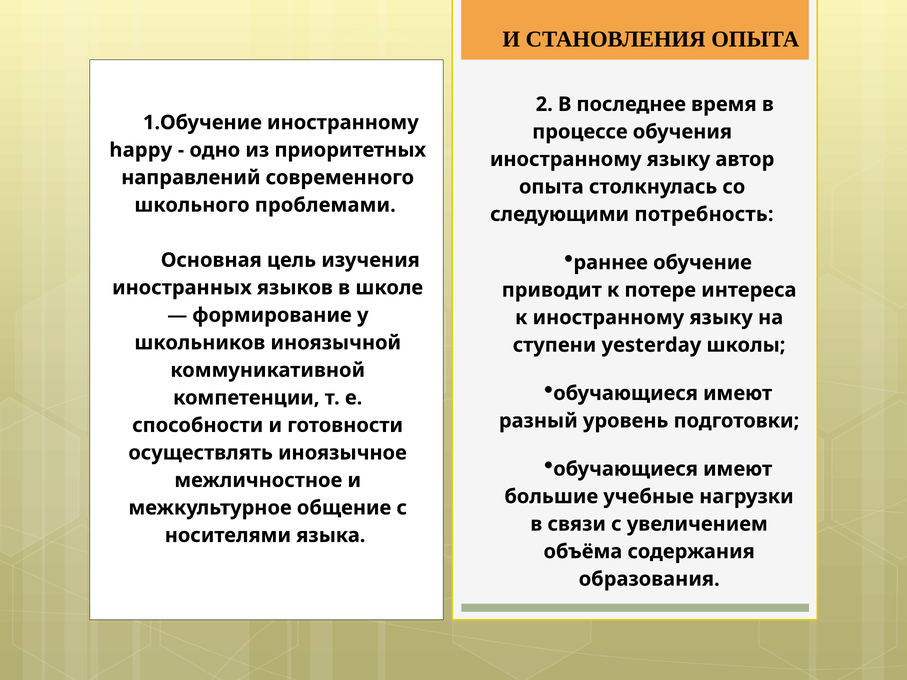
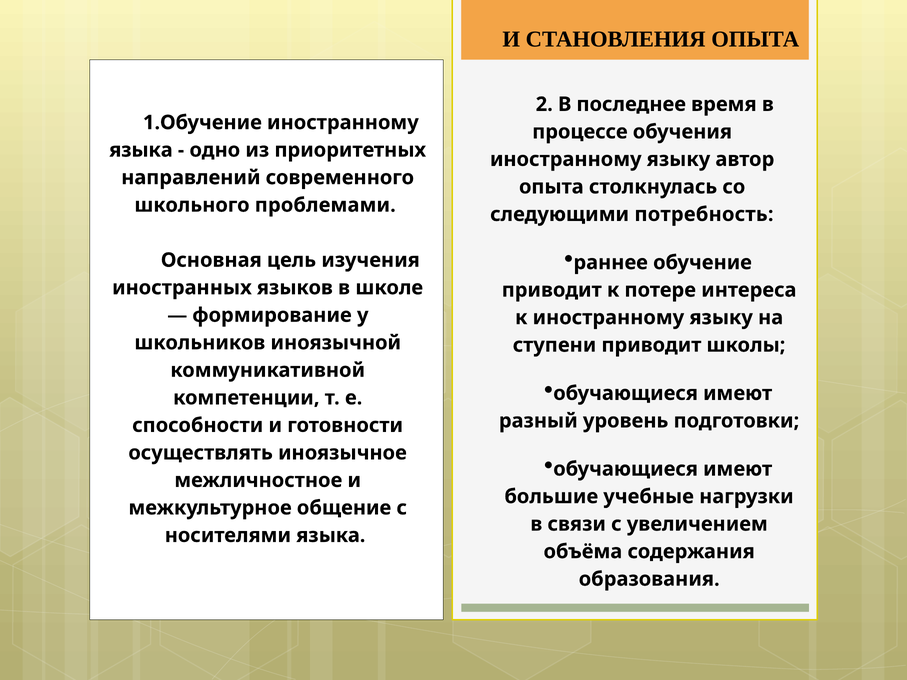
happy: happy -> языка (141, 150)
ступени yesterday: yesterday -> приводит (651, 345)
